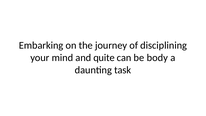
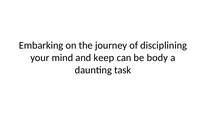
quite: quite -> keep (104, 58)
